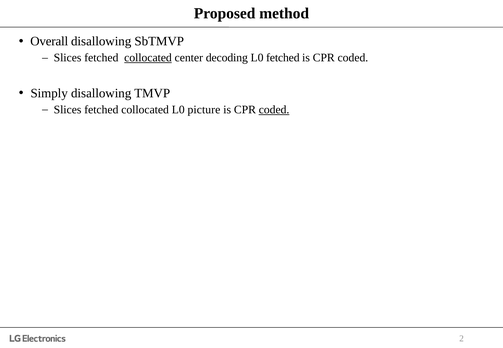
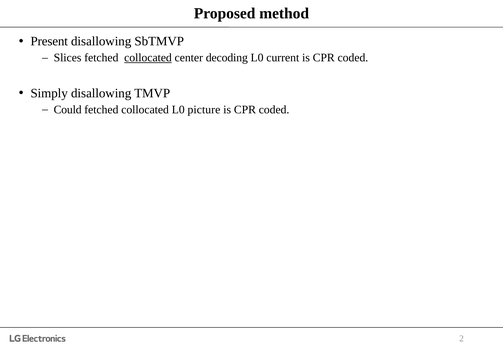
Overall: Overall -> Present (49, 41)
L0 fetched: fetched -> current (283, 58)
Slices: Slices -> Could (68, 110)
coded underline: present -> none (274, 110)
